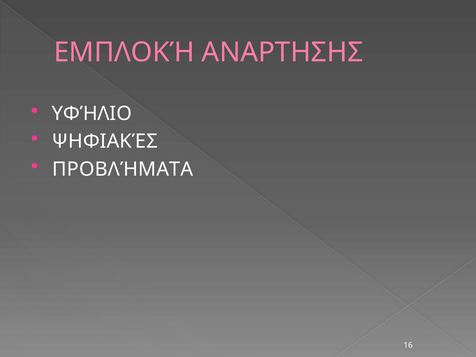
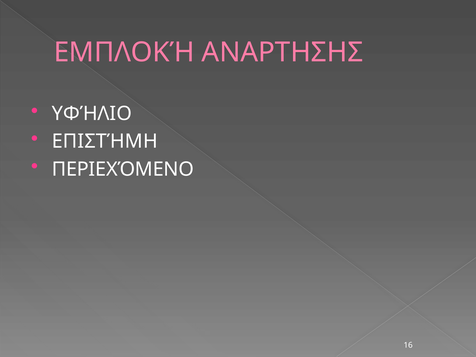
ΨΗΦΙΑΚΈΣ: ΨΗΦΙΑΚΈΣ -> ΕΠΙΣΤΉΜΗ (105, 141)
ΠΡΟΒΛΉΜΑΤΑ: ΠΡΟΒΛΉΜΑΤΑ -> ΠΕΡΙΕΧΌΜΕΝΟ (123, 169)
